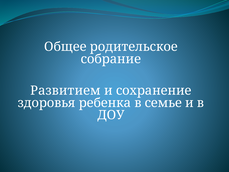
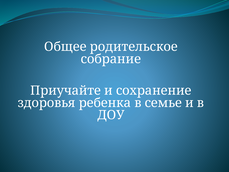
Развитием: Развитием -> Приучайте (66, 90)
